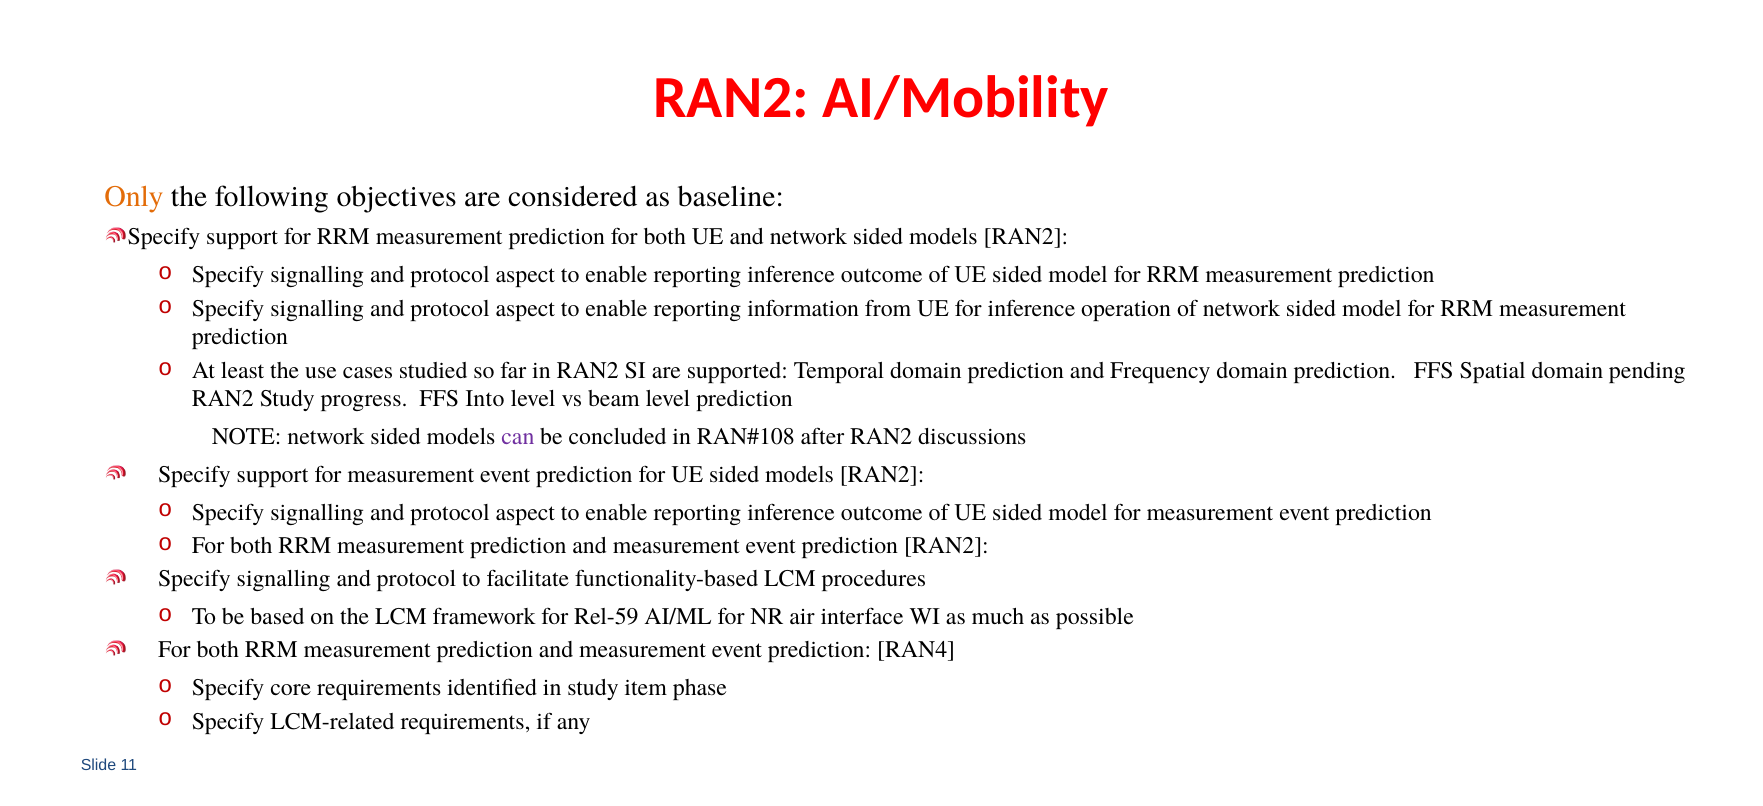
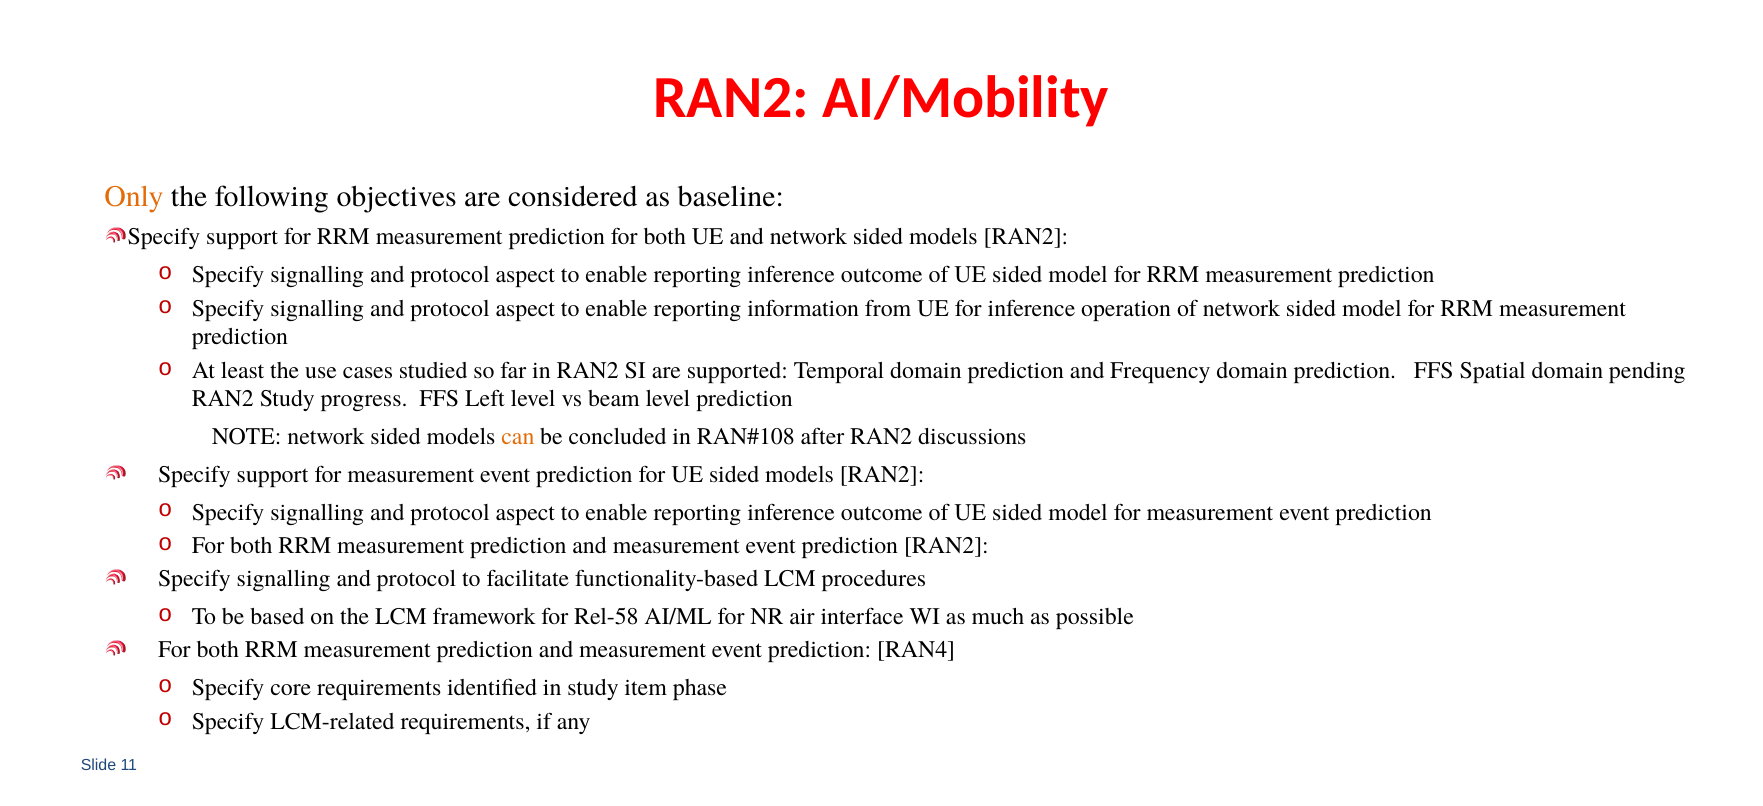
Into: Into -> Left (485, 399)
can colour: purple -> orange (518, 437)
Rel-59: Rel-59 -> Rel-58 (606, 617)
